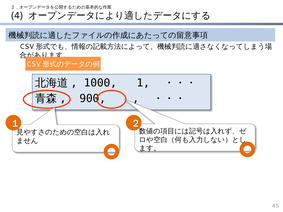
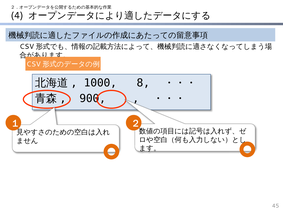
1: 1 -> 8 (143, 83)
